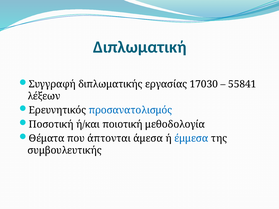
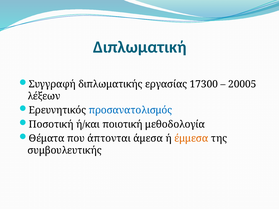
17030: 17030 -> 17300 (204, 84)
55841: 55841 -> 20005 (242, 84)
έμμεσα colour: blue -> orange (191, 139)
